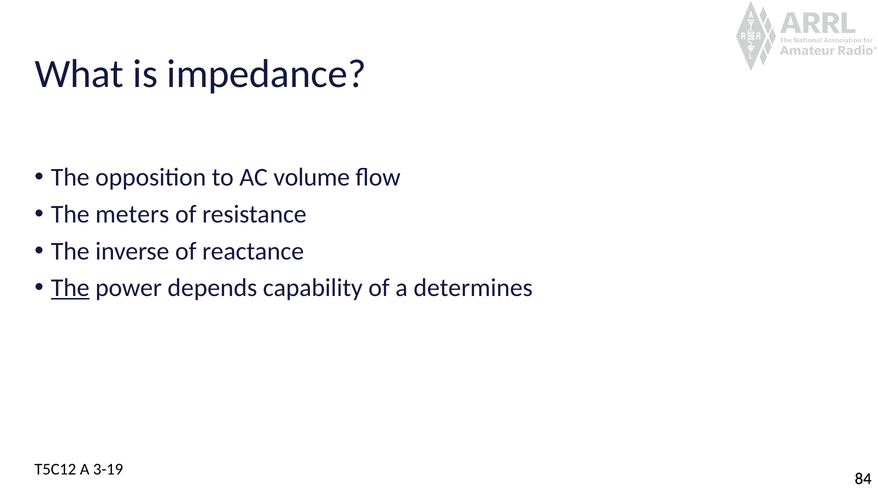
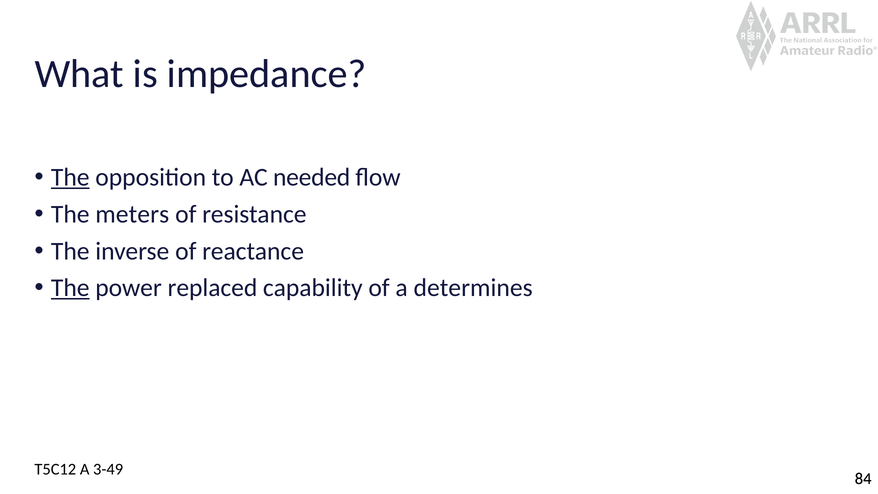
The underline: none -> present (70, 177)
volume: volume -> needed (312, 177)
depends: depends -> replaced (212, 288)
3-19: 3-19 -> 3-49 (108, 469)
